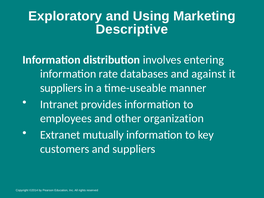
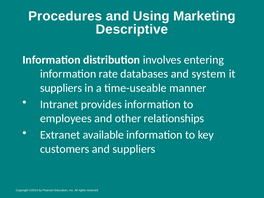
Exploratory: Exploratory -> Procedures (65, 16)
against: against -> system (209, 74)
organization: organization -> relationships (174, 118)
mutually: mutually -> available (103, 135)
